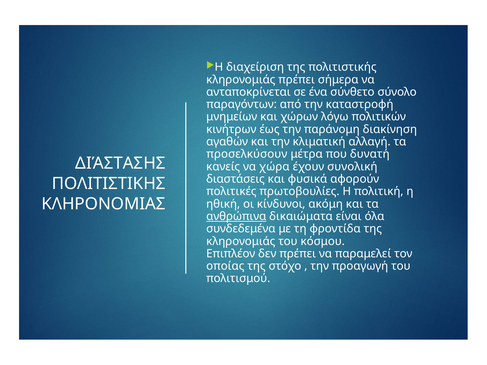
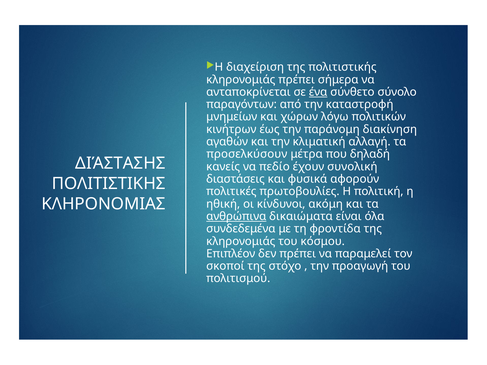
ένα underline: none -> present (318, 92)
δυνατή: δυνατή -> δηλαδή (370, 154)
χώρα: χώρα -> πεδίο (274, 167)
οποίας: οποίας -> σκοποί (225, 266)
